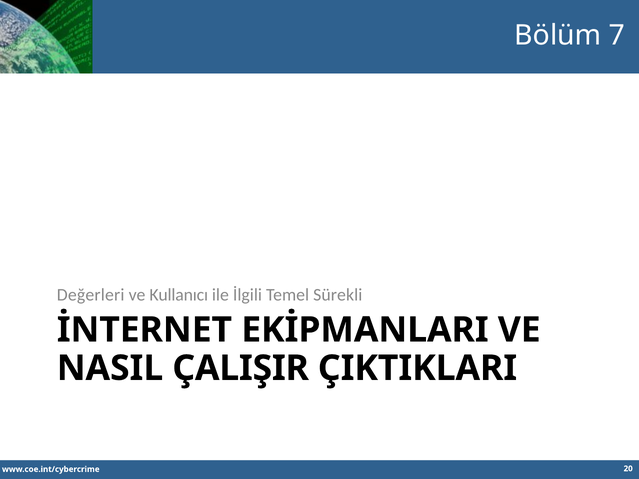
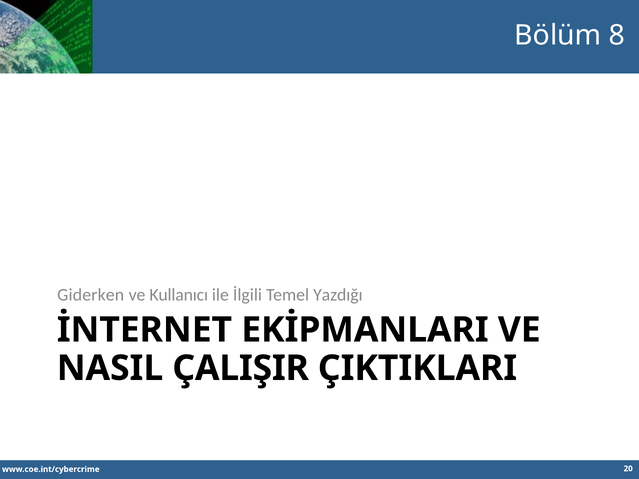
7: 7 -> 8 (617, 35)
Değerleri: Değerleri -> Giderken (91, 295)
Sürekli: Sürekli -> Yazdığı (338, 295)
